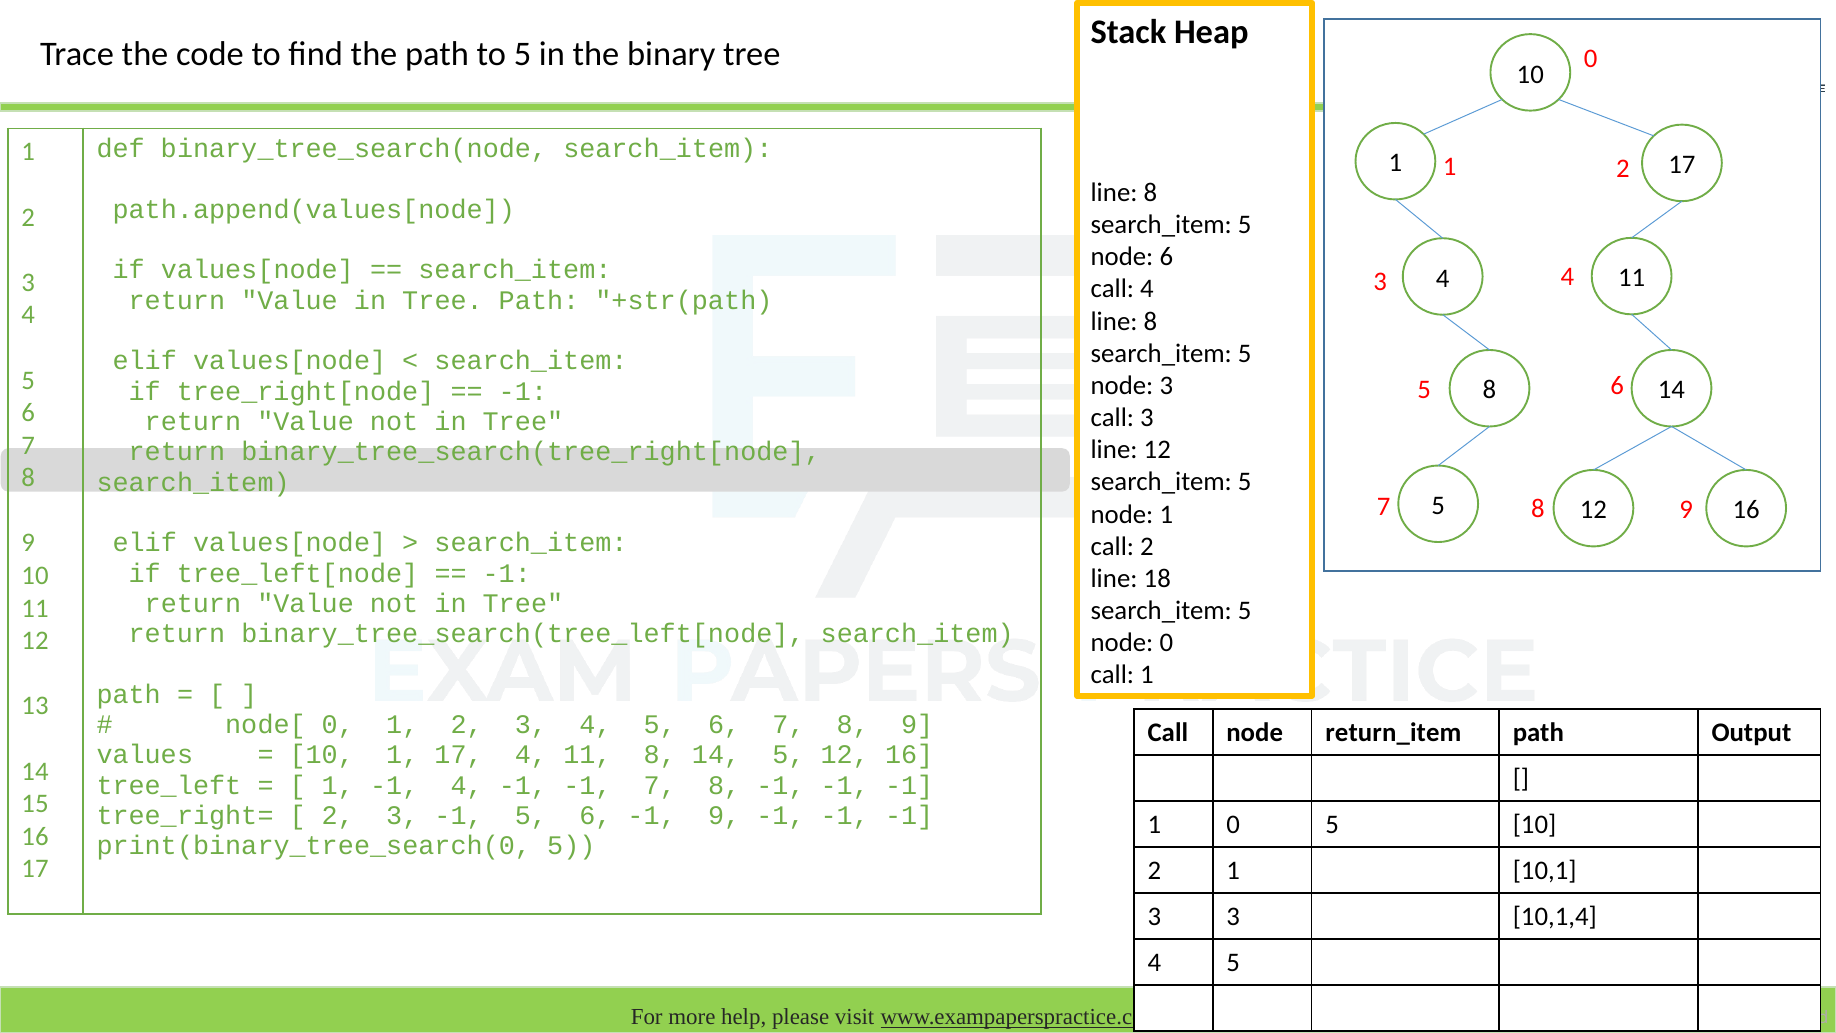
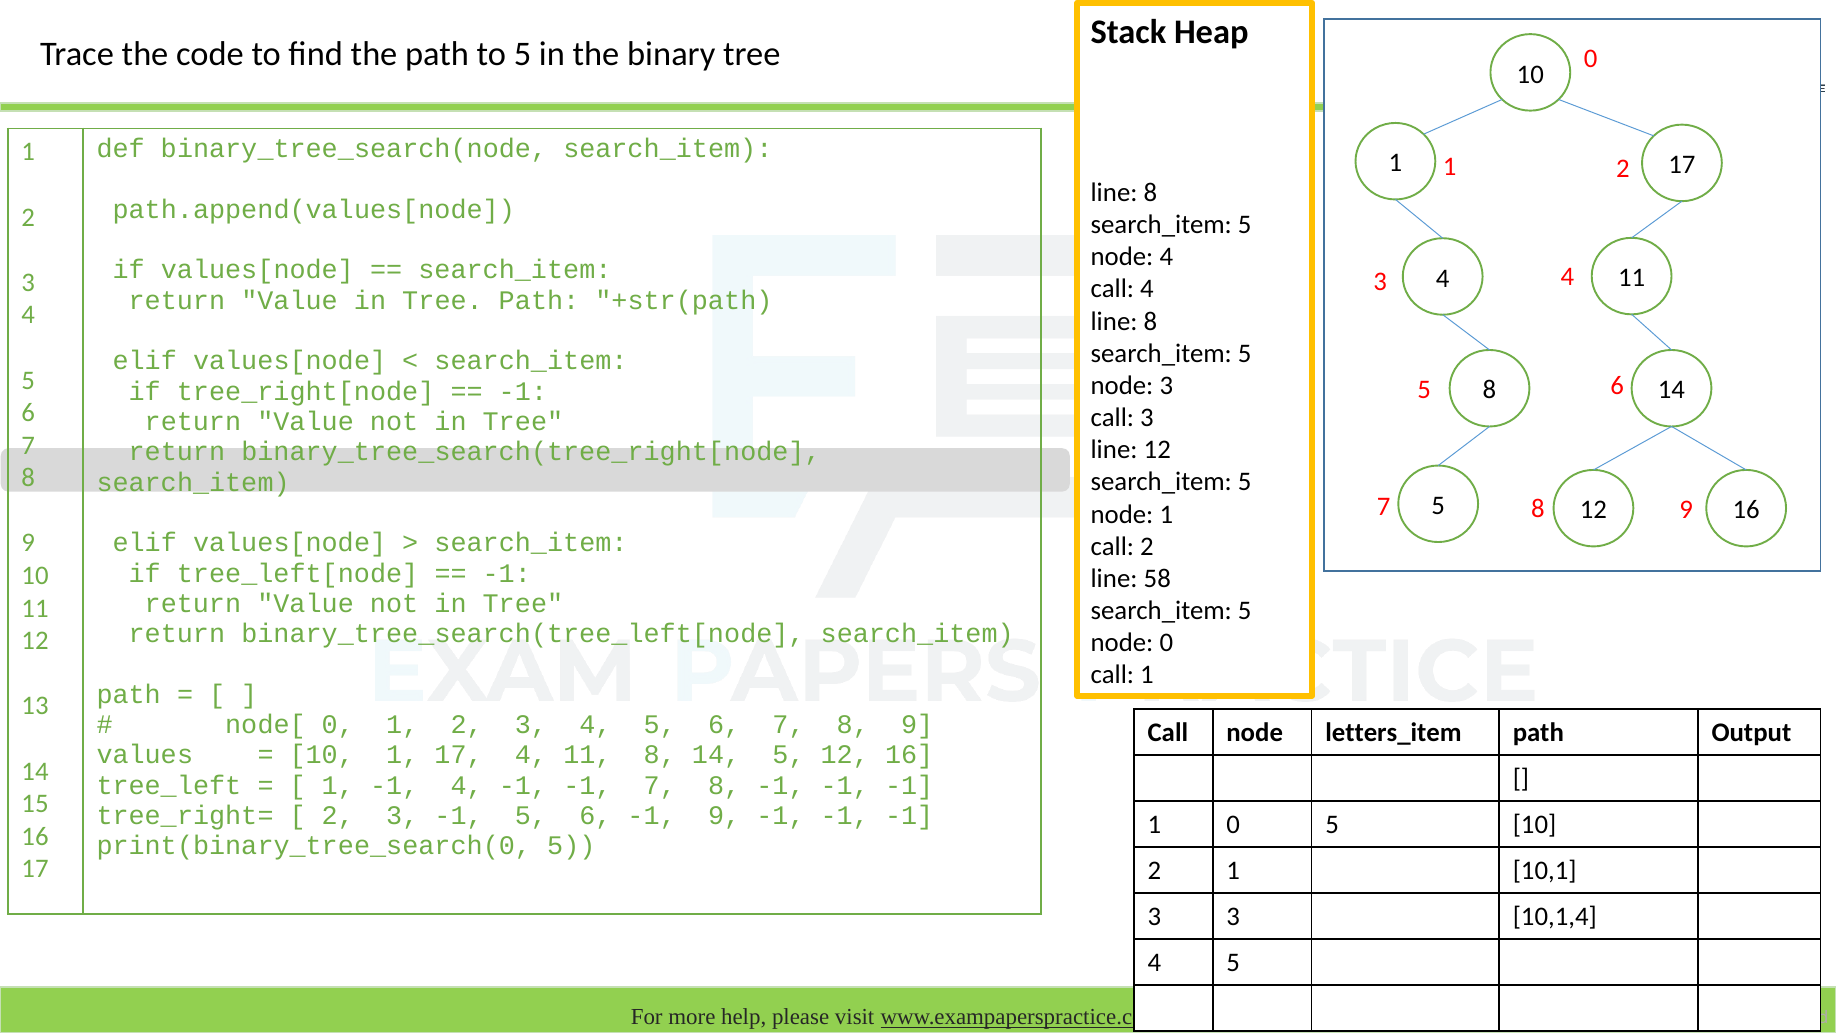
node 6: 6 -> 4 (1166, 257)
18: 18 -> 58 (1157, 578)
return_item: return_item -> letters_item (1393, 732)
